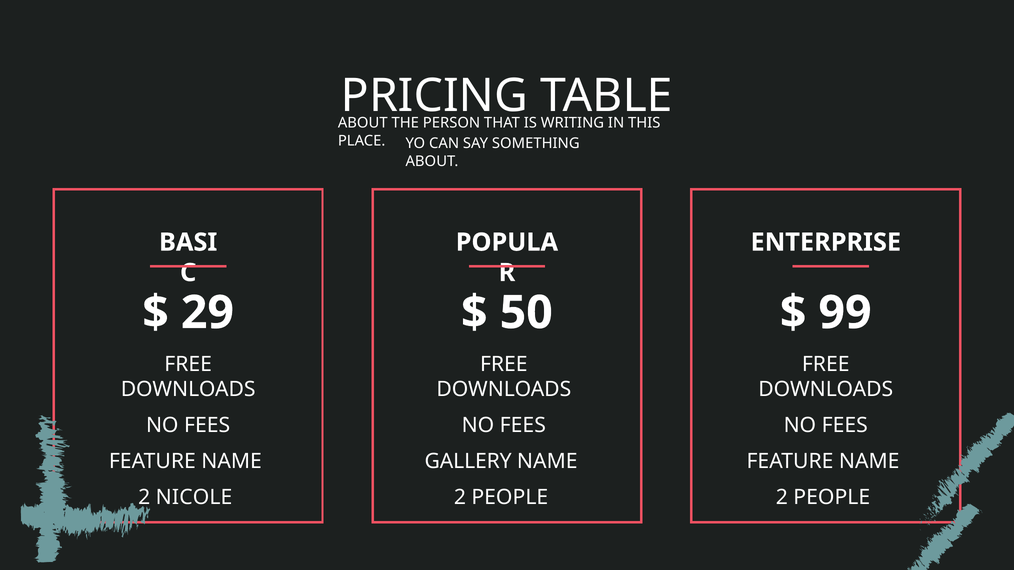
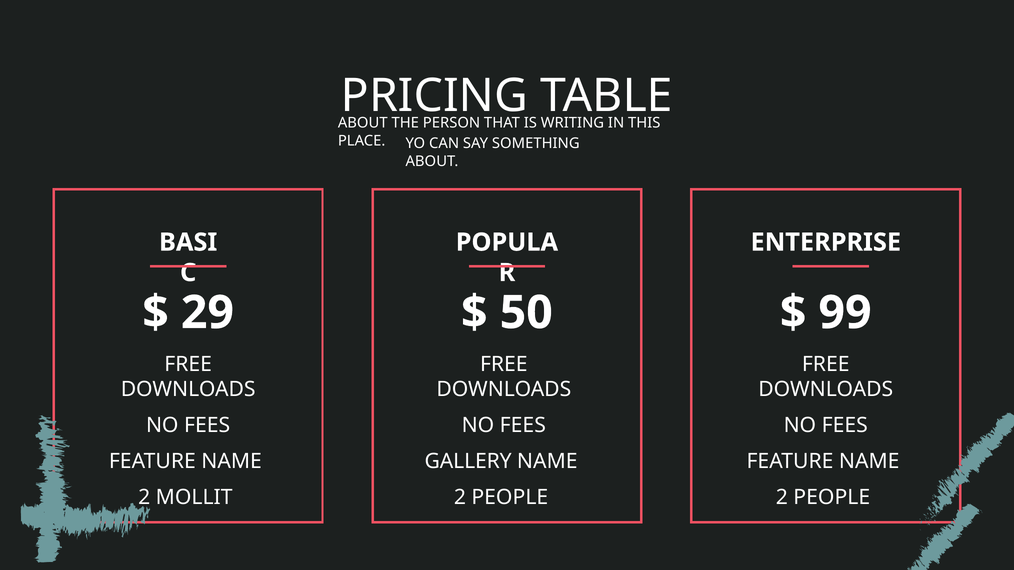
NICOLE: NICOLE -> MOLLIT (194, 498)
